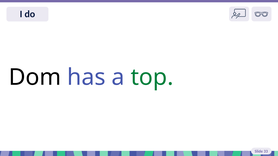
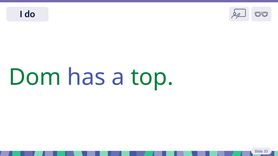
Dom colour: black -> green (35, 78)
